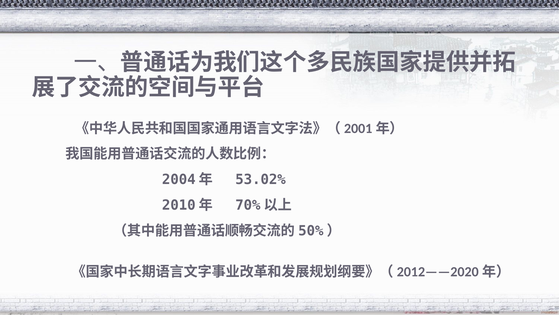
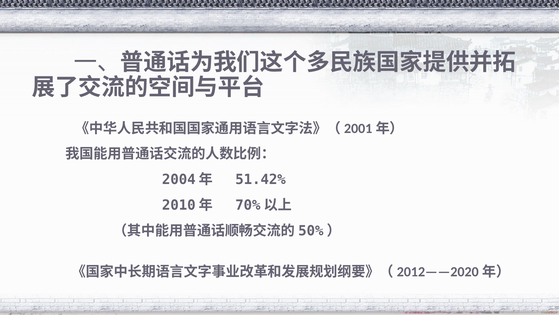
53.02%: 53.02% -> 51.42% (261, 179)
